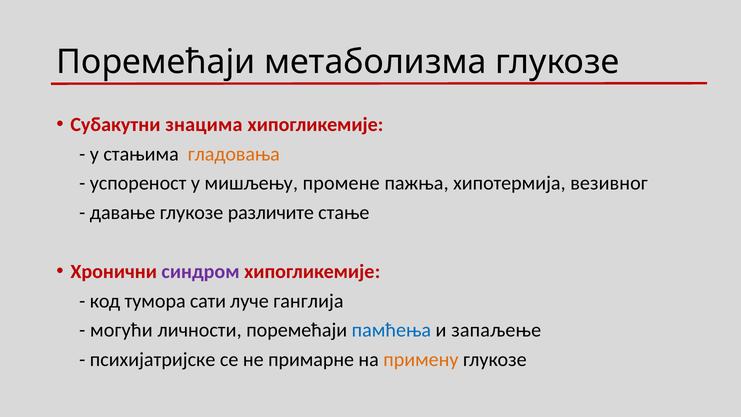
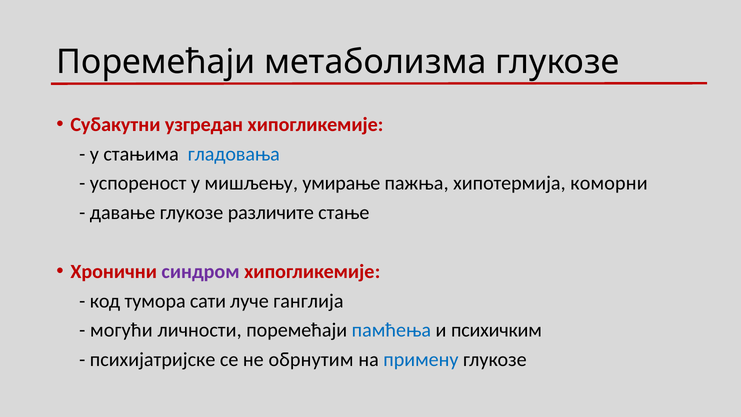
знацима: знацима -> узгредан (204, 124)
гладовања colour: orange -> blue (234, 154)
промене: промене -> умирање (341, 183)
везивног: везивног -> коморни (609, 183)
запаљење: запаљење -> психичким (496, 330)
примарне: примарне -> обрнутим (311, 360)
примену colour: orange -> blue (421, 360)
